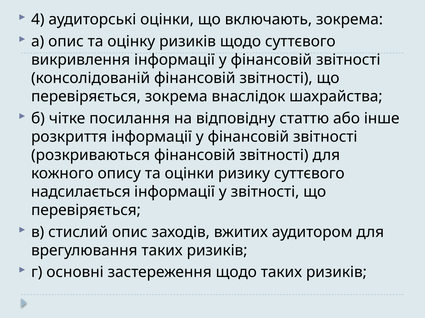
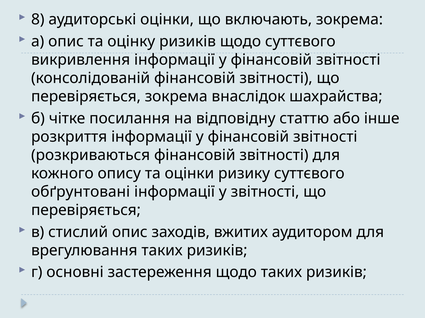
4: 4 -> 8 (38, 19)
надсилається: надсилається -> обґрунтовані (81, 192)
